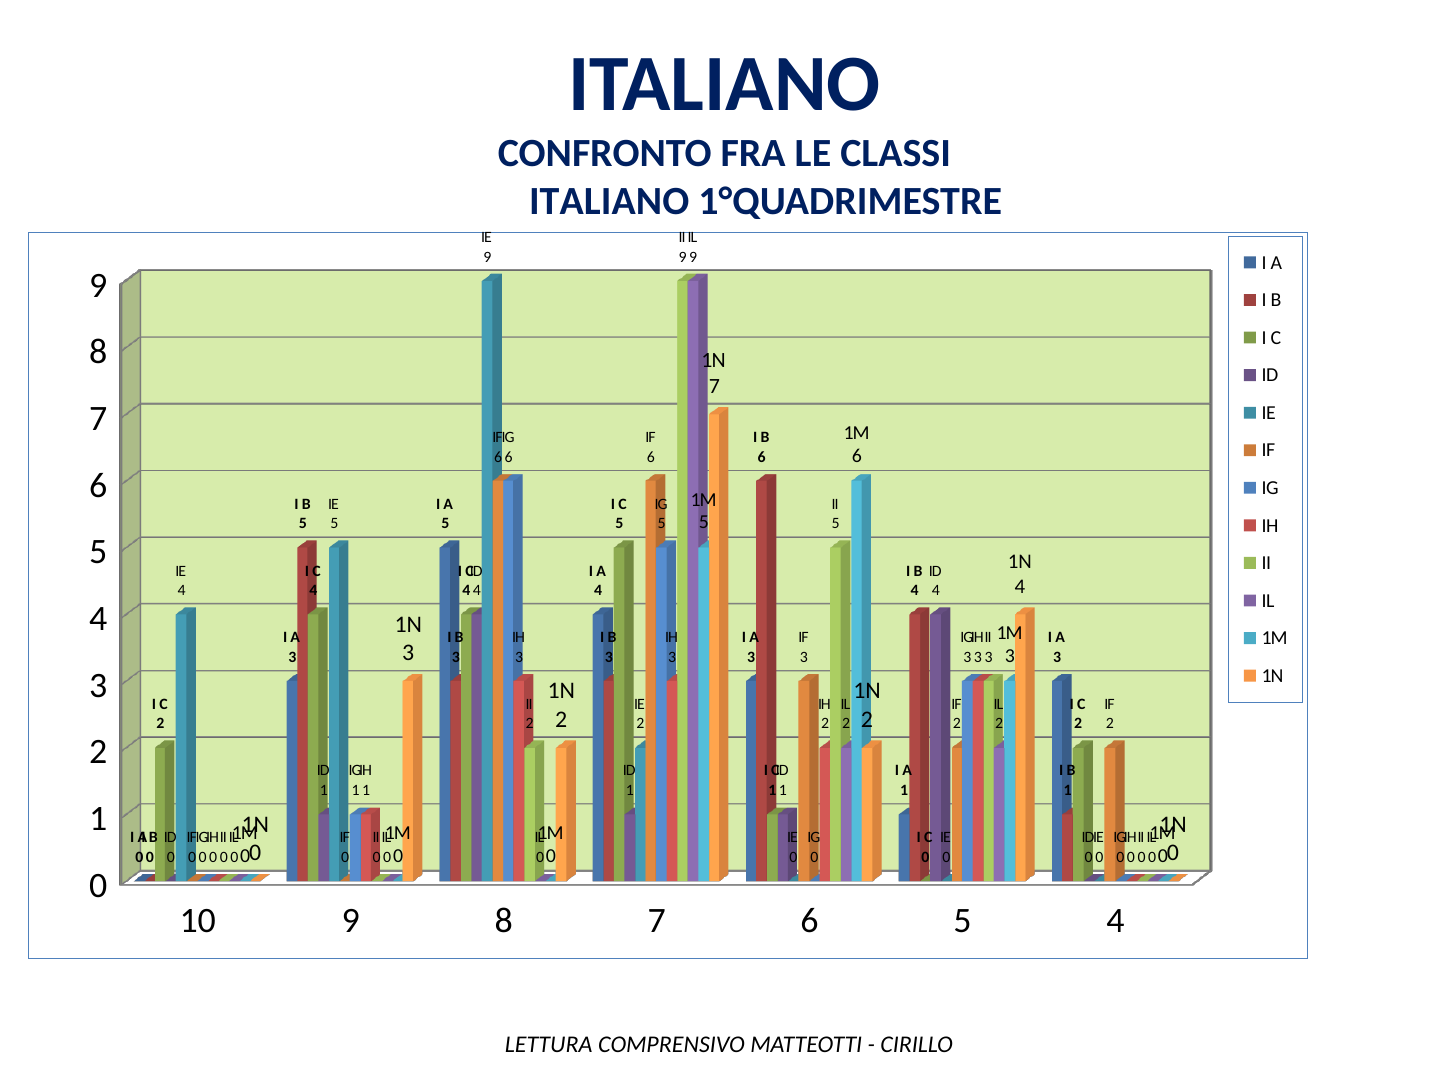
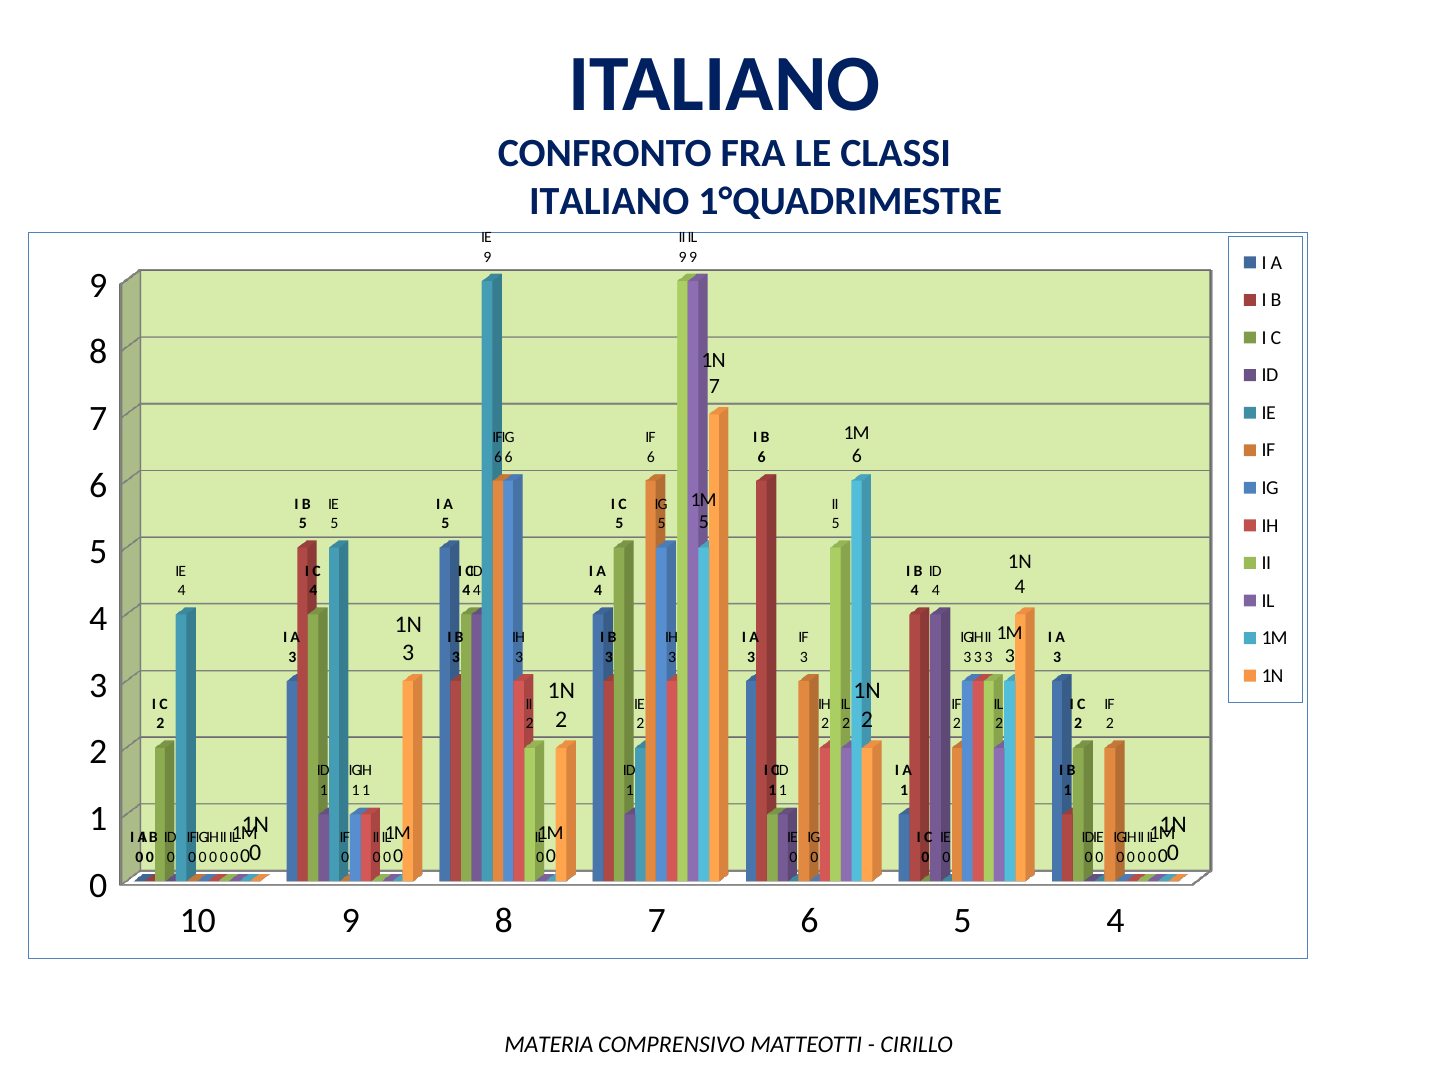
LETTURA: LETTURA -> MATERIA (549, 1045)
